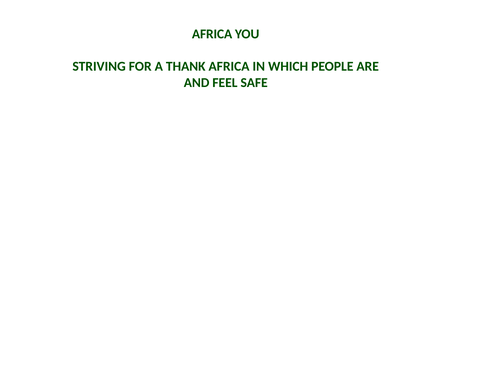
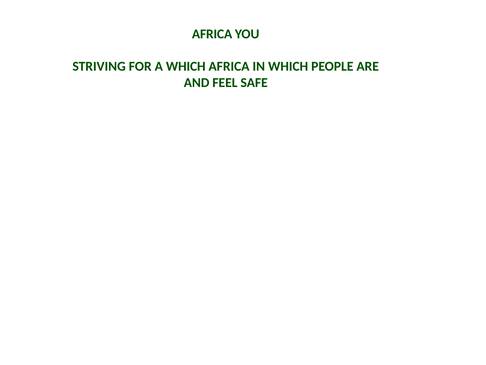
A THANK: THANK -> WHICH (186, 66)
